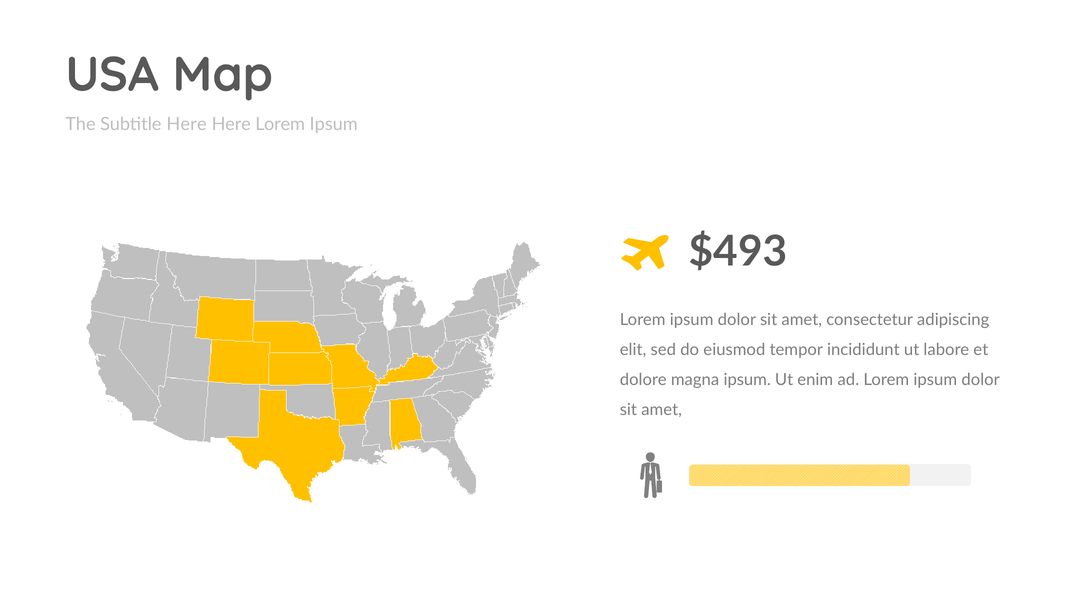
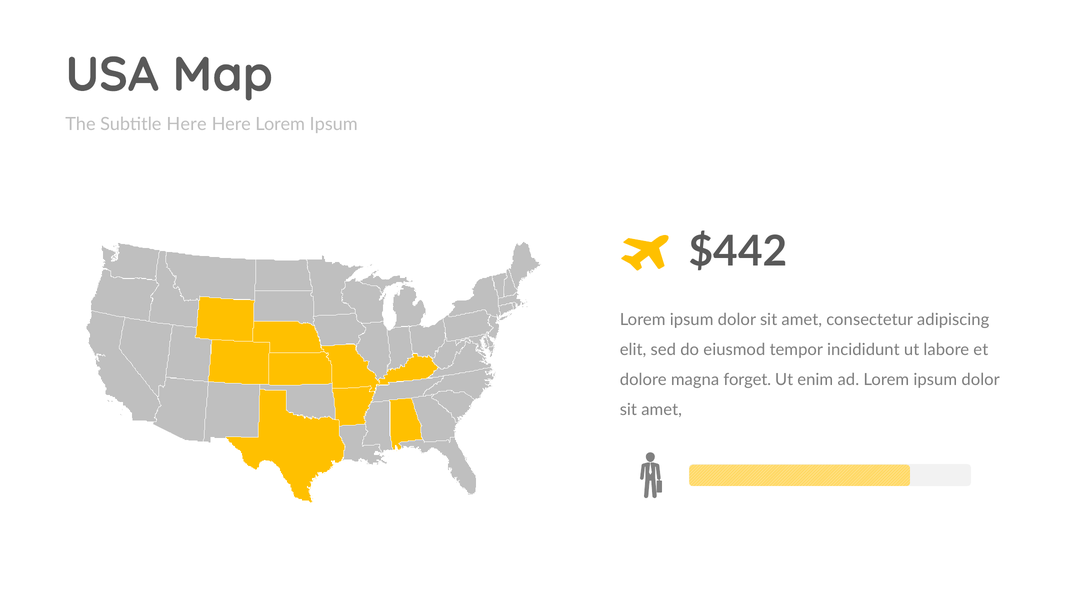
$493: $493 -> $442 (738, 252)
magna ipsum: ipsum -> forget (747, 379)
